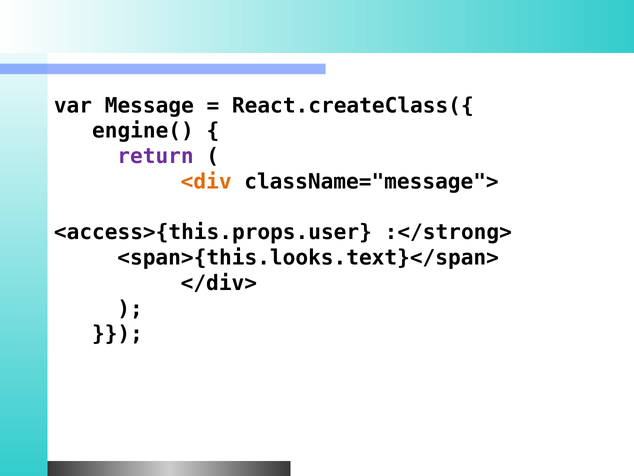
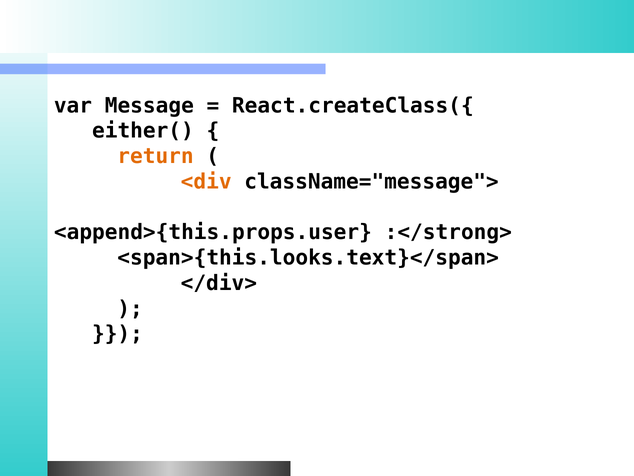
engine(: engine( -> either( (143, 131)
return colour: purple -> orange (156, 156)
<access>{this.props.user: <access>{this.props.user -> <append>{this.props.user (213, 232)
